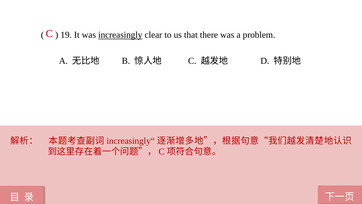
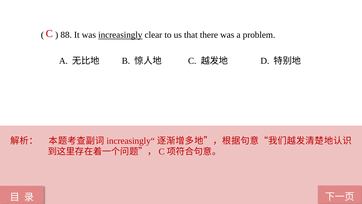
19: 19 -> 88 (66, 35)
